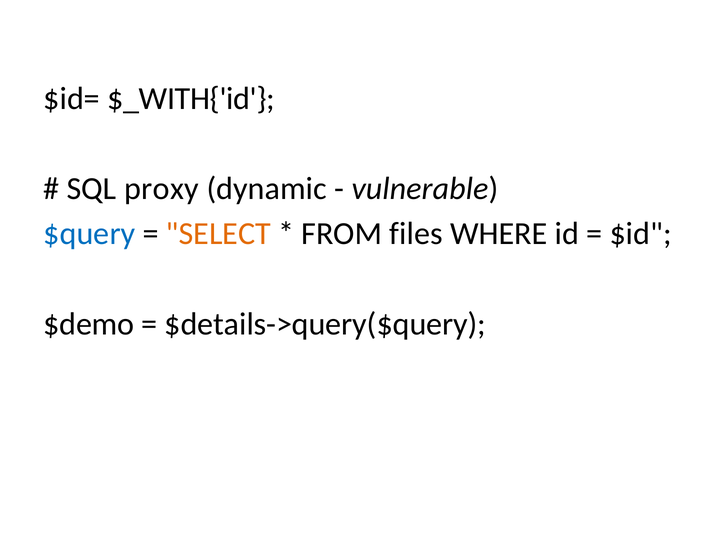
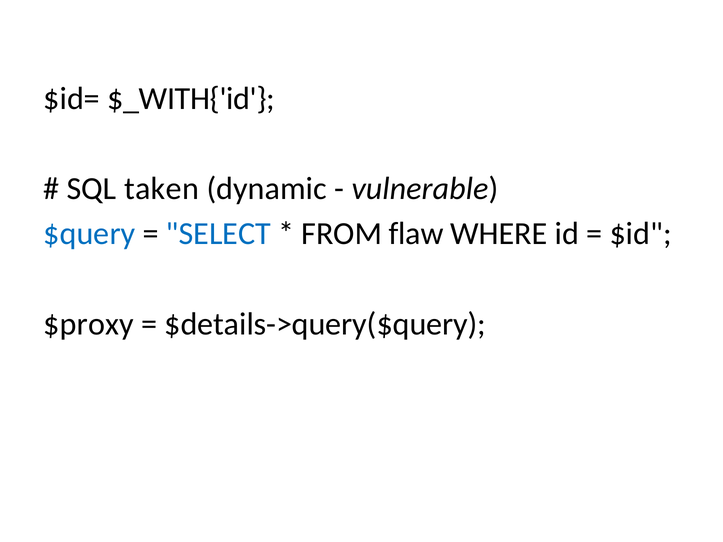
proxy: proxy -> taken (161, 189)
SELECT colour: orange -> blue (218, 234)
files: files -> flaw (416, 234)
$demo: $demo -> $proxy (89, 324)
